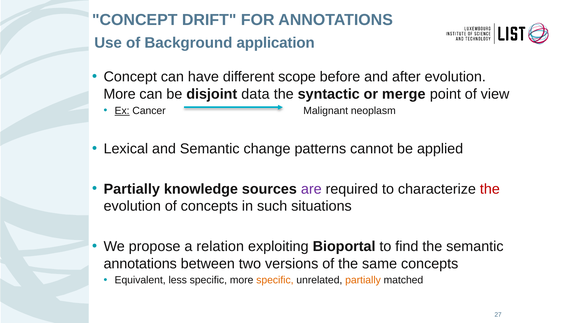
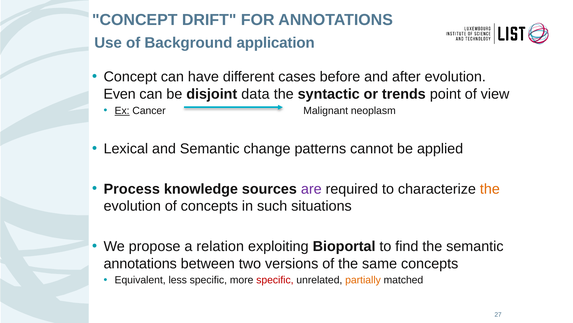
scope: scope -> cases (297, 77)
More: More -> Even (120, 94)
merge: merge -> trends (404, 94)
Partially: Partially -> Process (132, 189)
the colour: red -> orange (490, 189)
specific colour: orange -> red (275, 280)
